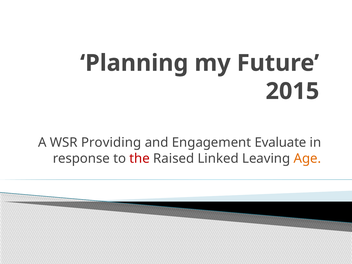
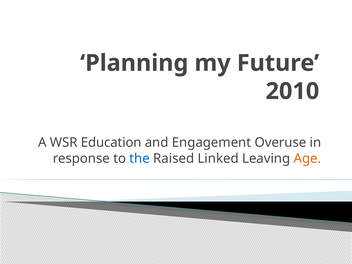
2015: 2015 -> 2010 (292, 91)
Providing: Providing -> Education (111, 143)
Evaluate: Evaluate -> Overuse (280, 143)
the colour: red -> blue (140, 158)
